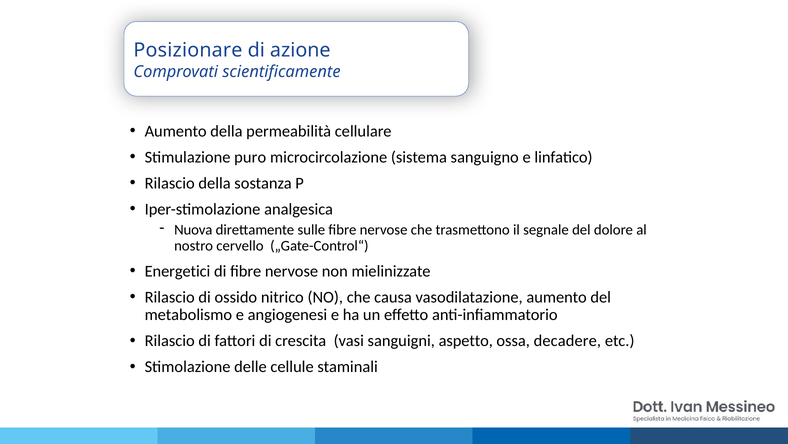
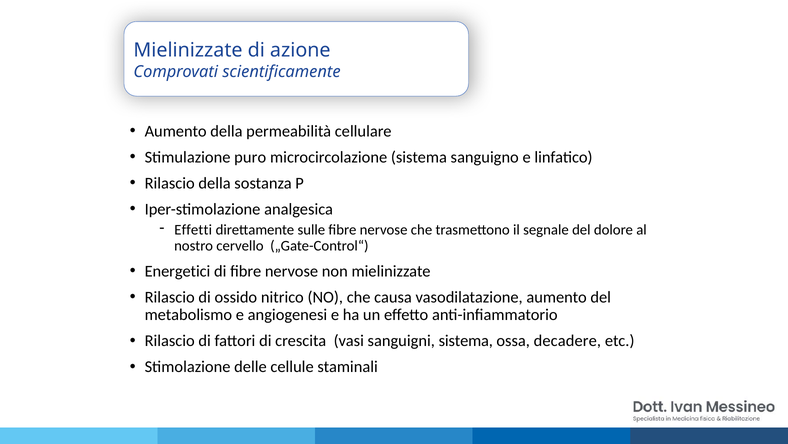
Posizionare: Posizionare -> Mielinizzate (188, 50)
Nuova: Nuova -> Effetti (193, 230)
sanguigni aspetto: aspetto -> sistema (466, 340)
